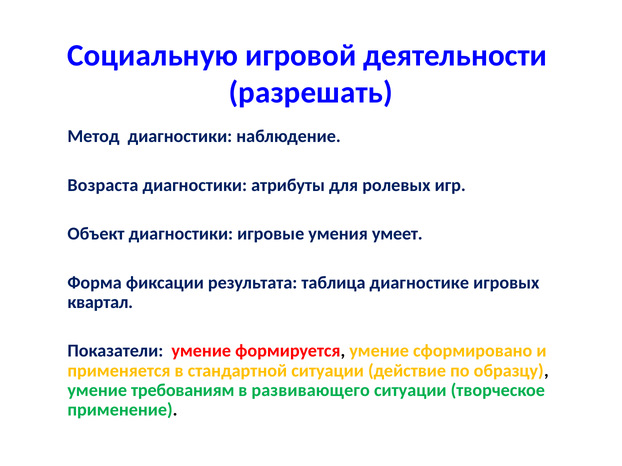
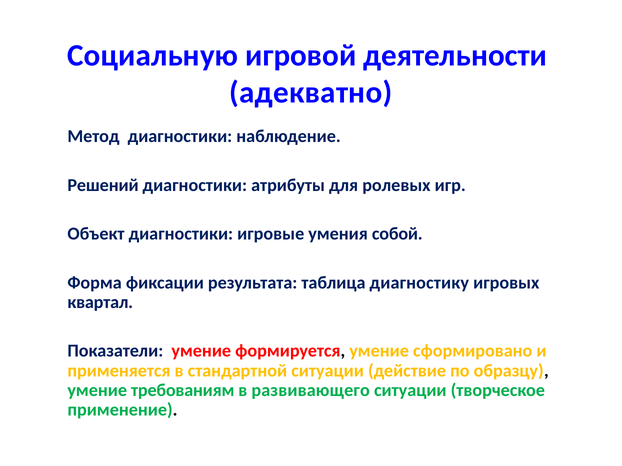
разрешать: разрешать -> адекватно (311, 93)
Возраста: Возраста -> Решений (103, 185)
умеет: умеет -> собой (397, 234)
диагностике: диагностике -> диагностику (419, 283)
